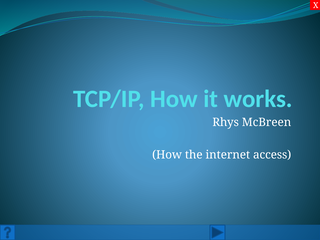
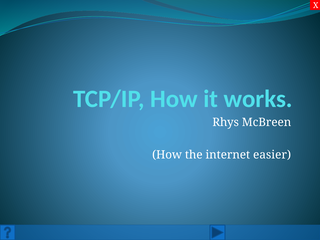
access: access -> easier (272, 155)
